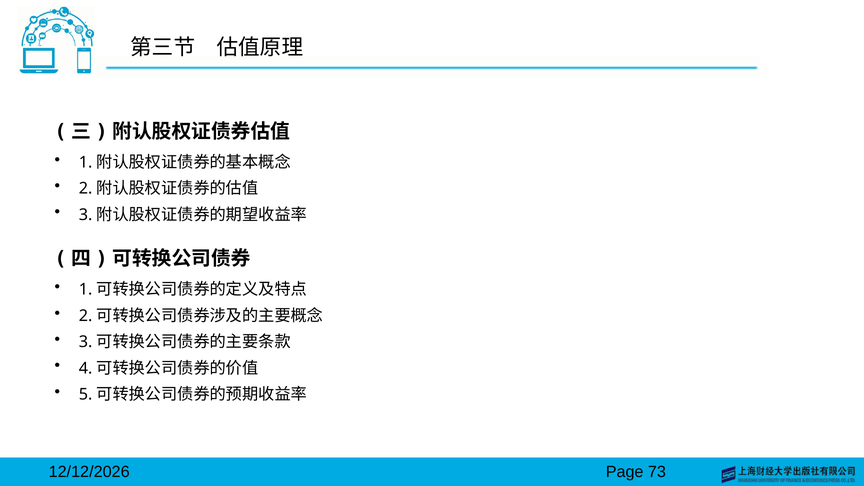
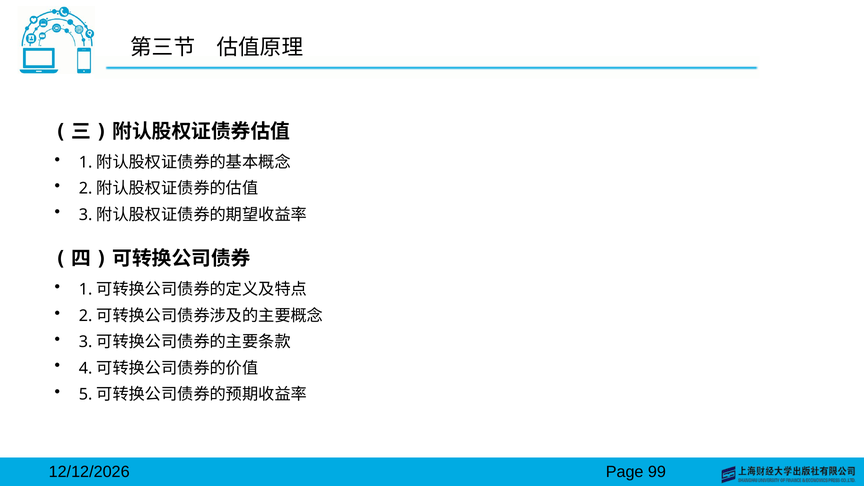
73: 73 -> 99 (657, 472)
